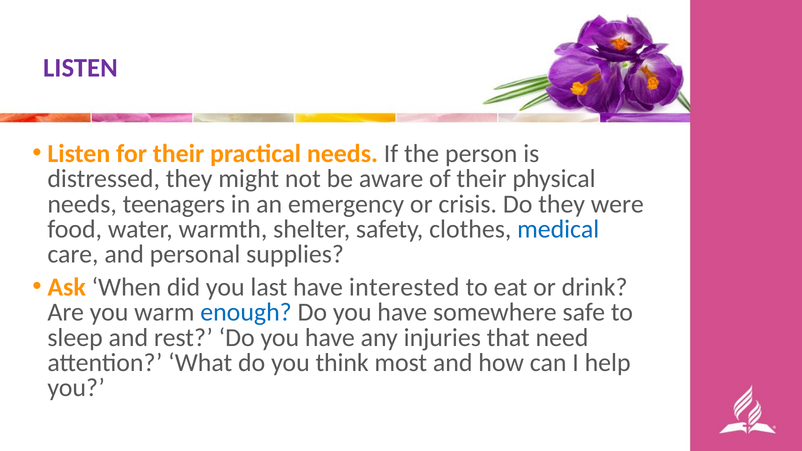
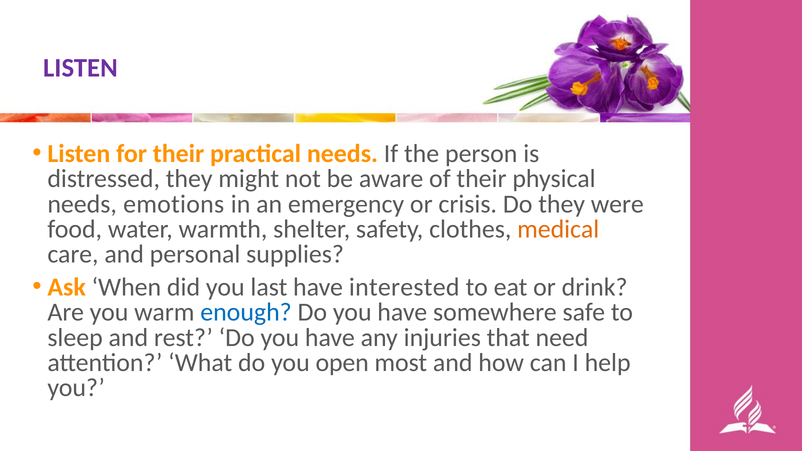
teenagers: teenagers -> emotions (174, 204)
medical colour: blue -> orange (558, 229)
think: think -> open (342, 363)
